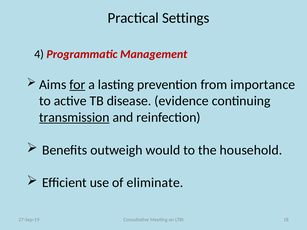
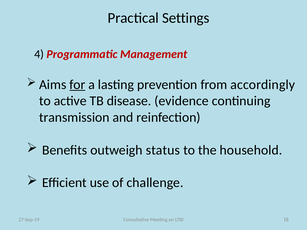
importance: importance -> accordingly (263, 85)
transmission underline: present -> none (74, 117)
would: would -> status (163, 150)
eliminate: eliminate -> challenge (155, 183)
